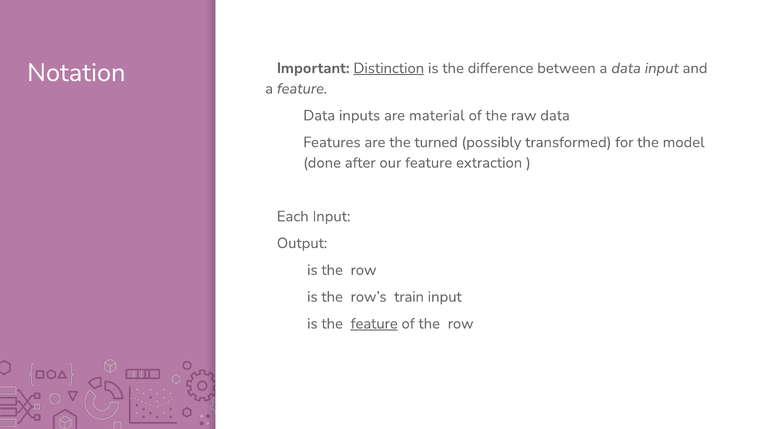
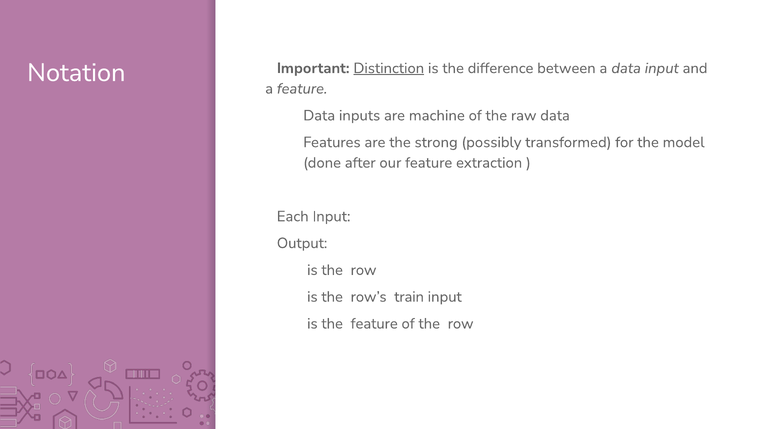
material: material -> machine (437, 115)
turned: turned -> strong (436, 142)
feature underline: present -> none (374, 323)
